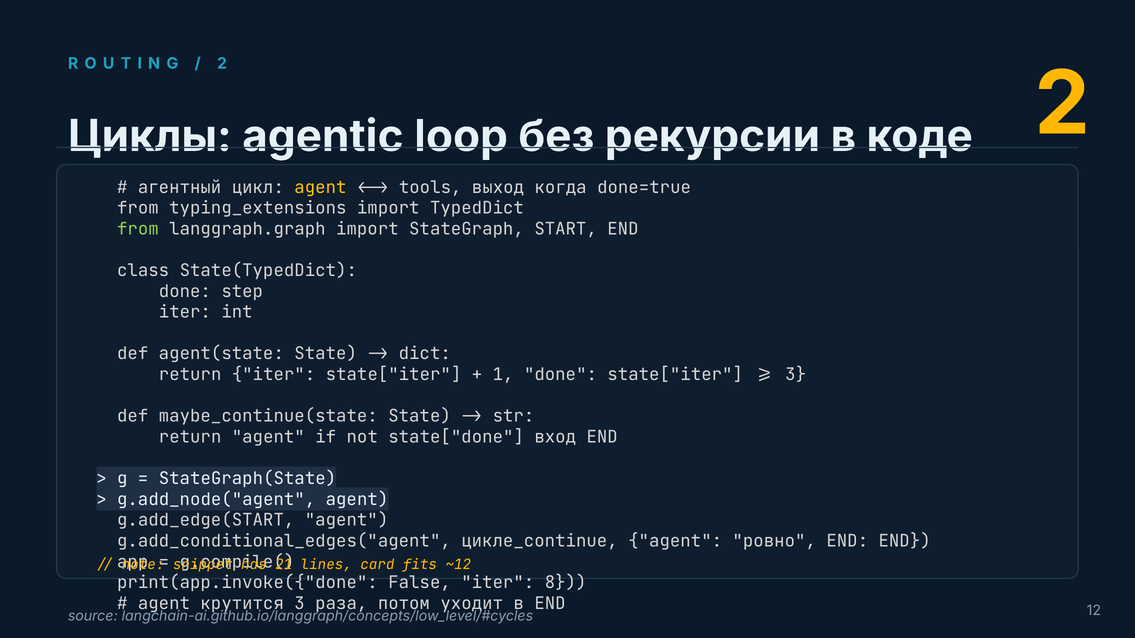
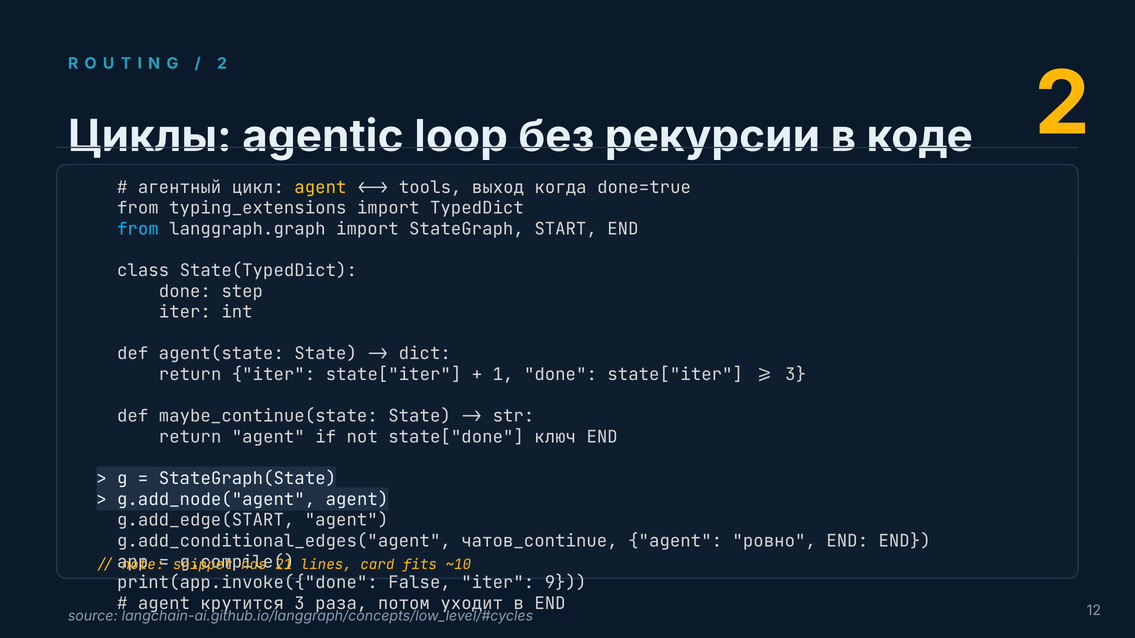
from colour: light green -> light blue (138, 229)
вход: вход -> ключ (555, 437)
цикле_continue: цикле_continue -> чатов_continue (539, 541)
~12: ~12 -> ~10 (458, 565)
8: 8 -> 9 (566, 583)
